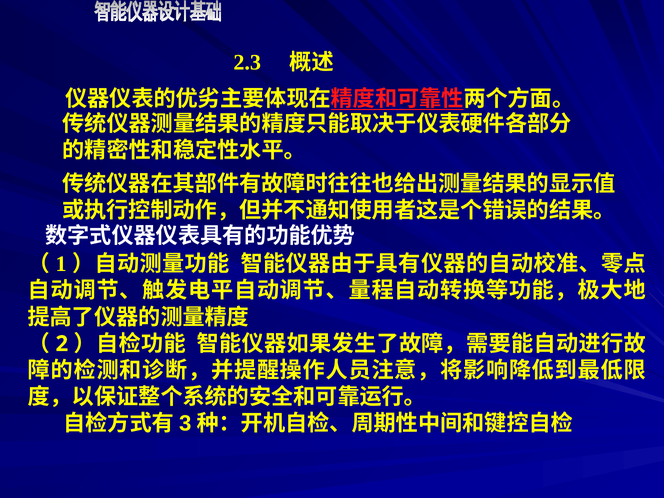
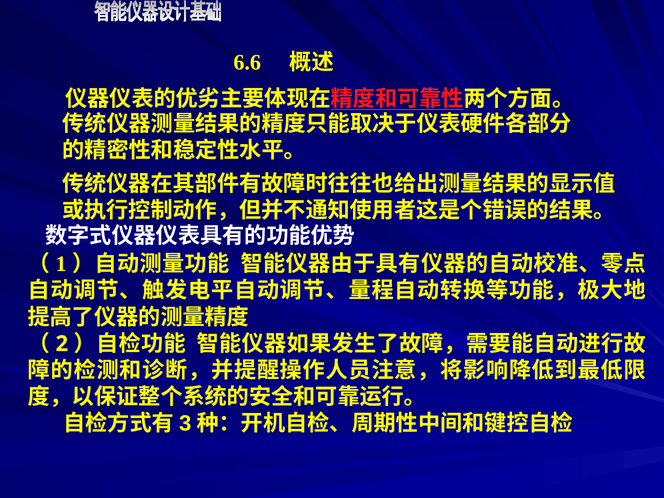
2.3: 2.3 -> 6.6 (247, 62)
